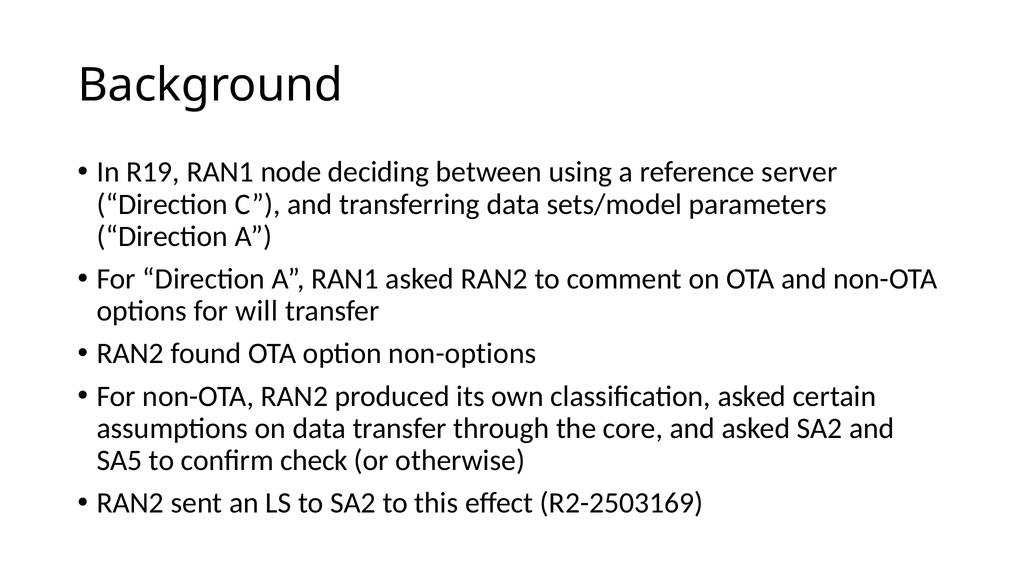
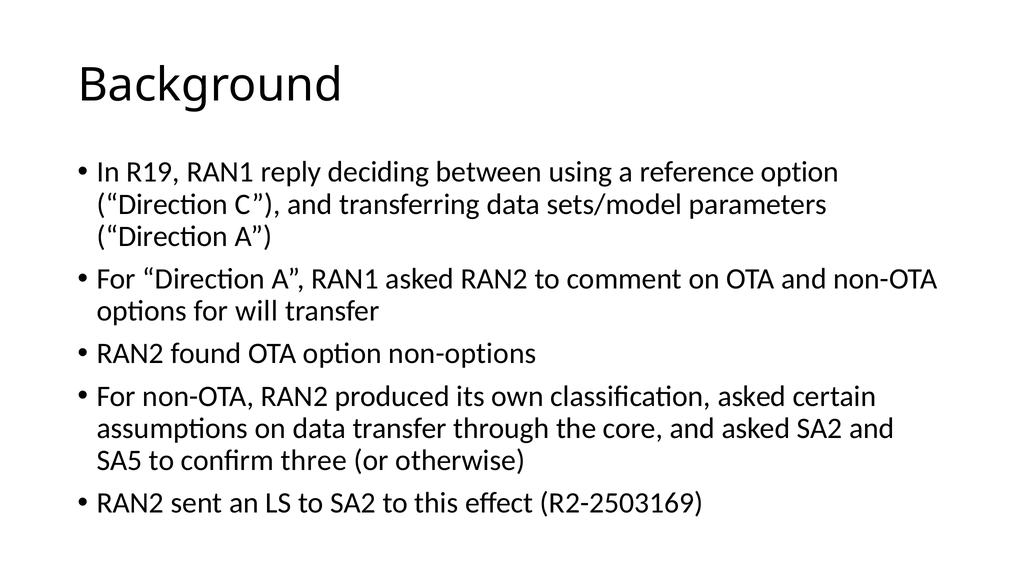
node: node -> reply (291, 172)
reference server: server -> option (800, 172)
check: check -> three (314, 460)
